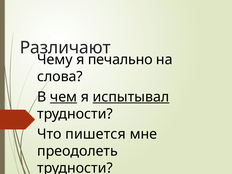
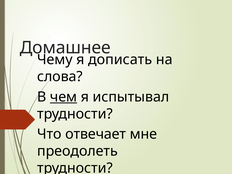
Различают: Различают -> Домашнее (65, 48)
печально: печально -> дописать (120, 60)
испытывал underline: present -> none (131, 97)
пишется: пишется -> отвечает (96, 134)
